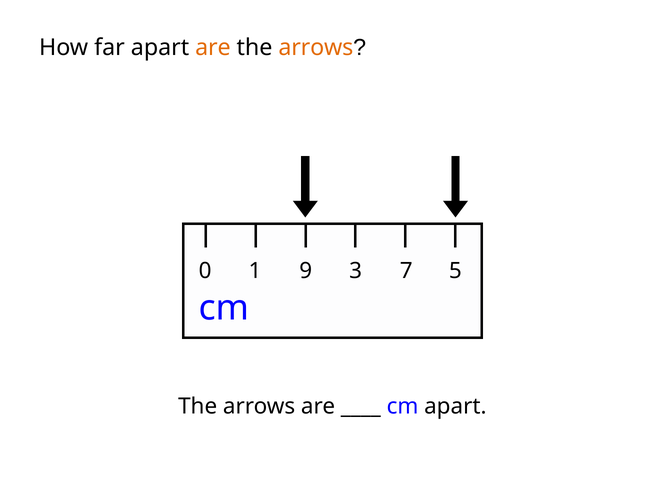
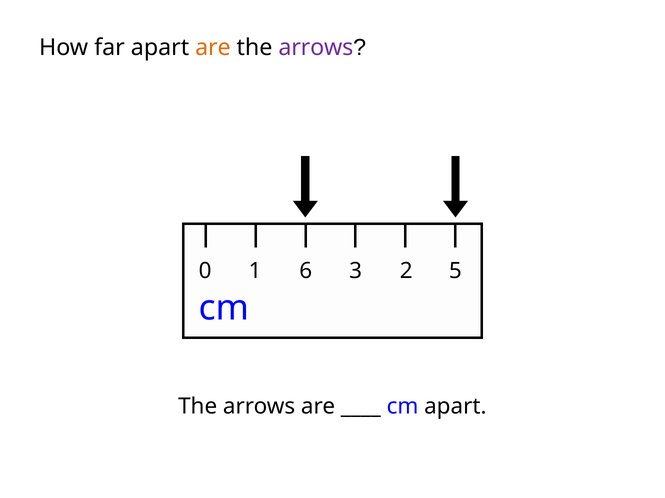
arrows colour: orange -> purple (316, 48)
9: 9 -> 6 (306, 272)
7: 7 -> 2 (406, 272)
